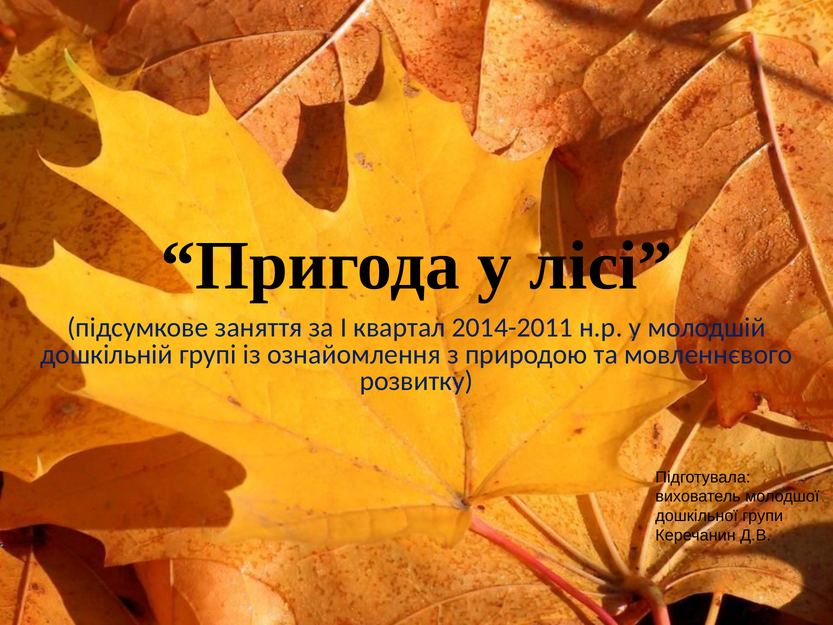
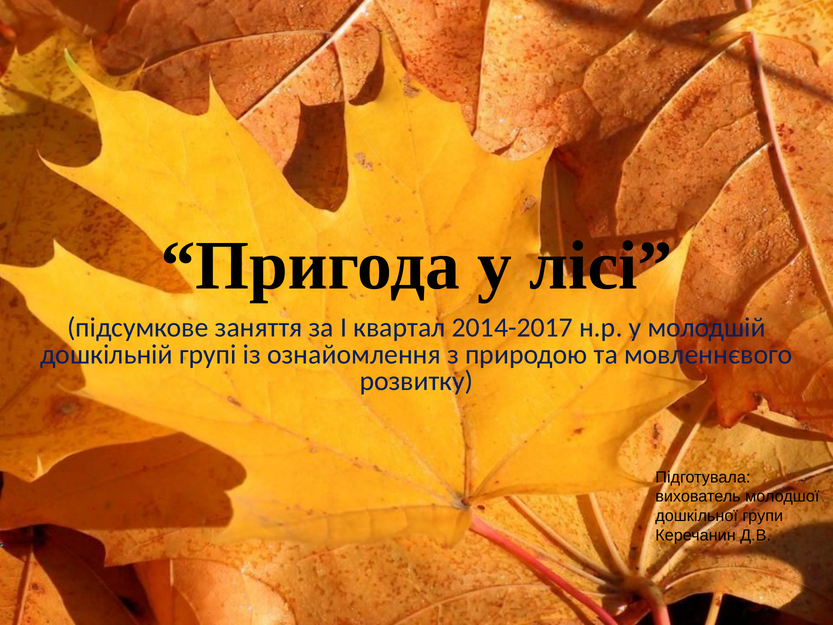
2014-2011: 2014-2011 -> 2014-2017 (512, 328)
